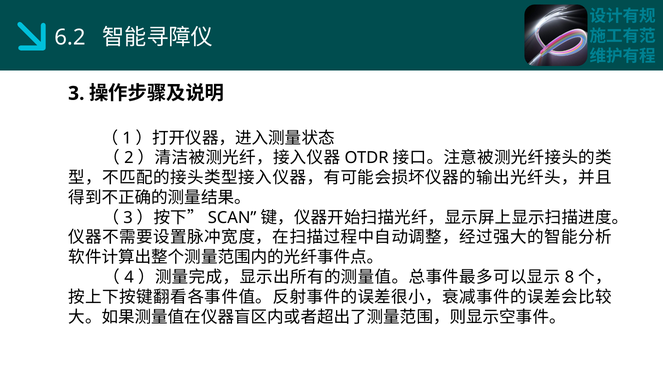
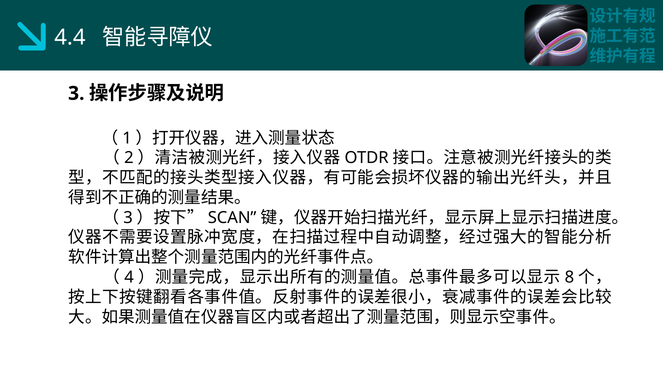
6.2: 6.2 -> 4.4 (70, 37)
